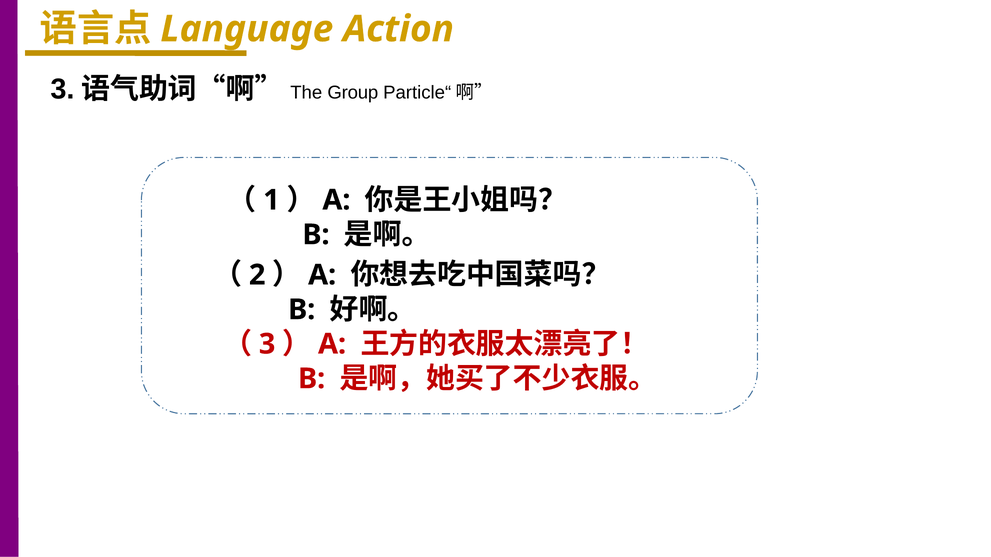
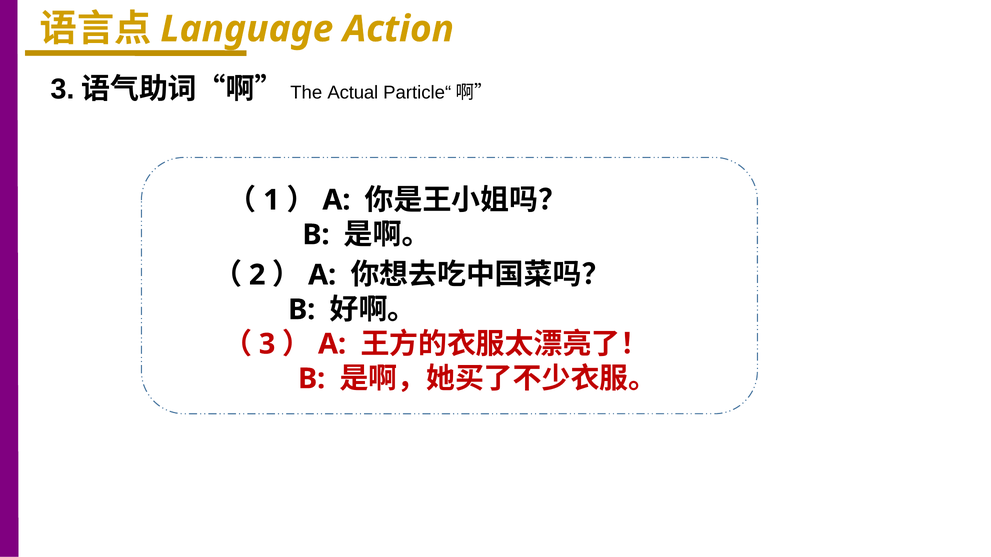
Group: Group -> Actual (353, 92)
